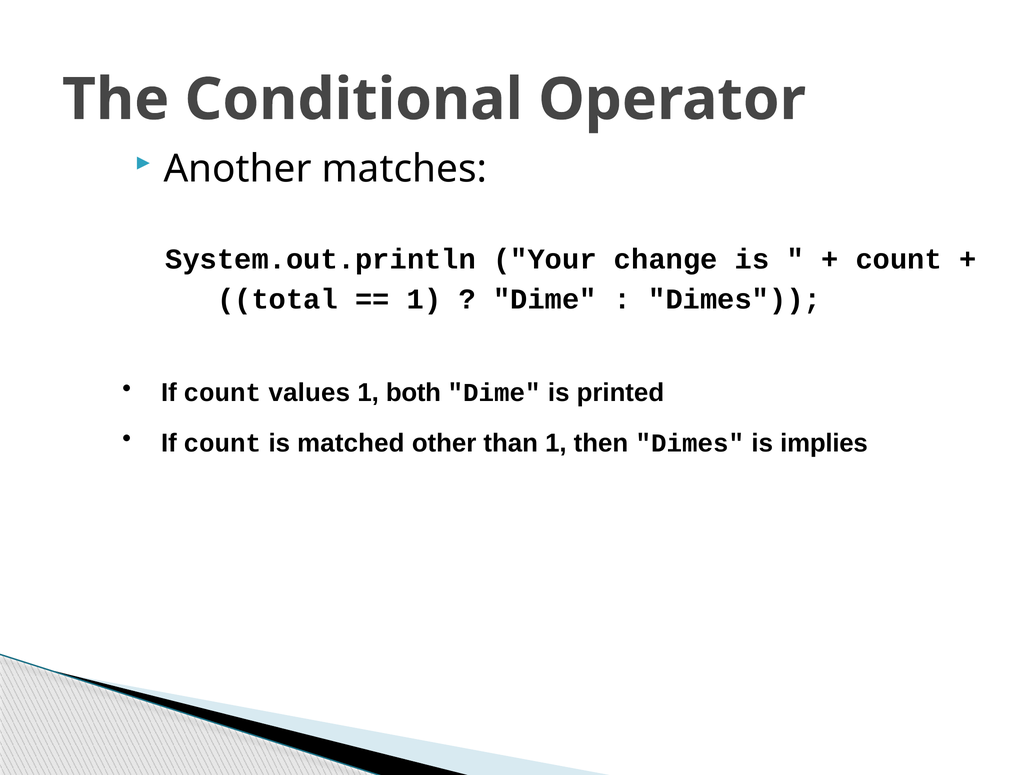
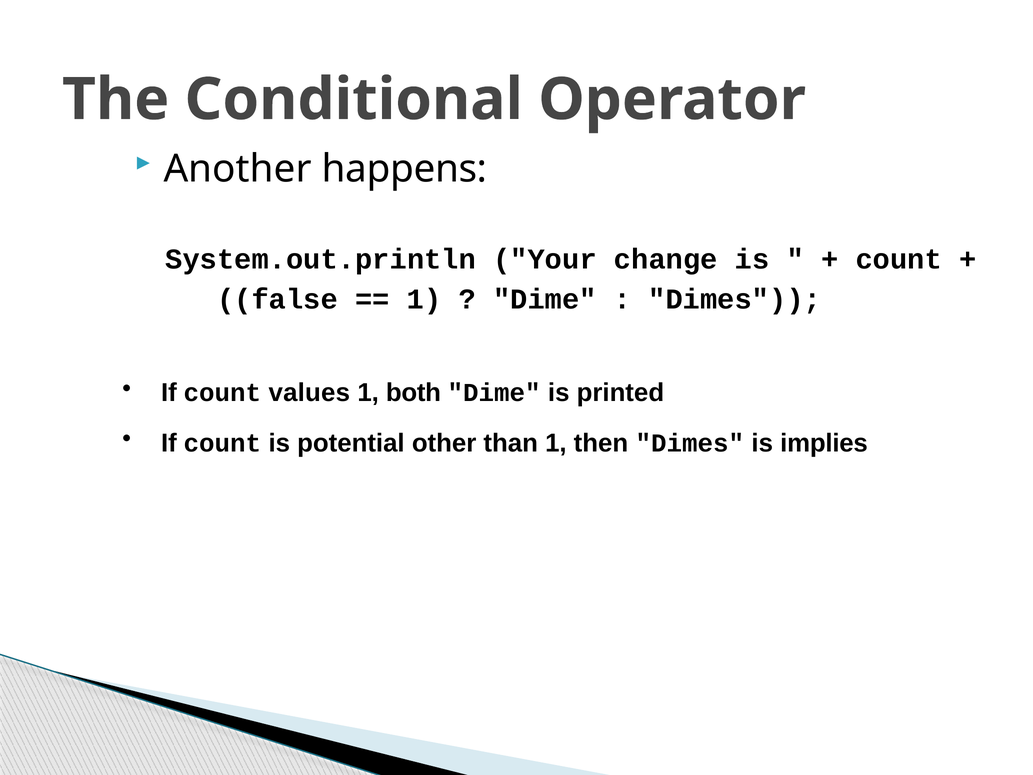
matches: matches -> happens (404, 169)
total: total -> false (277, 299)
matched: matched -> potential (351, 443)
